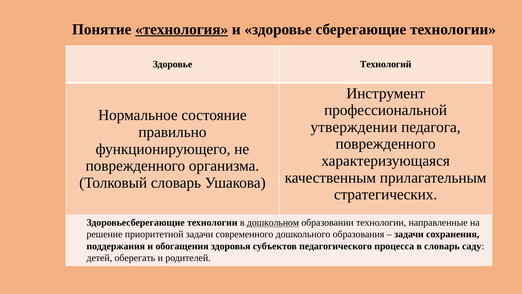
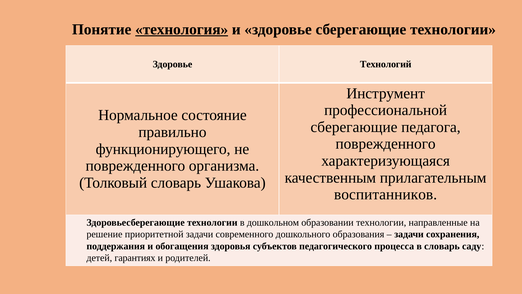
утверждении: утверждении -> сберегающие (354, 127)
стратегических: стратегических -> воспитанников (386, 194)
дошкольном underline: present -> none (273, 222)
оберегать: оберегать -> гарантиях (135, 258)
